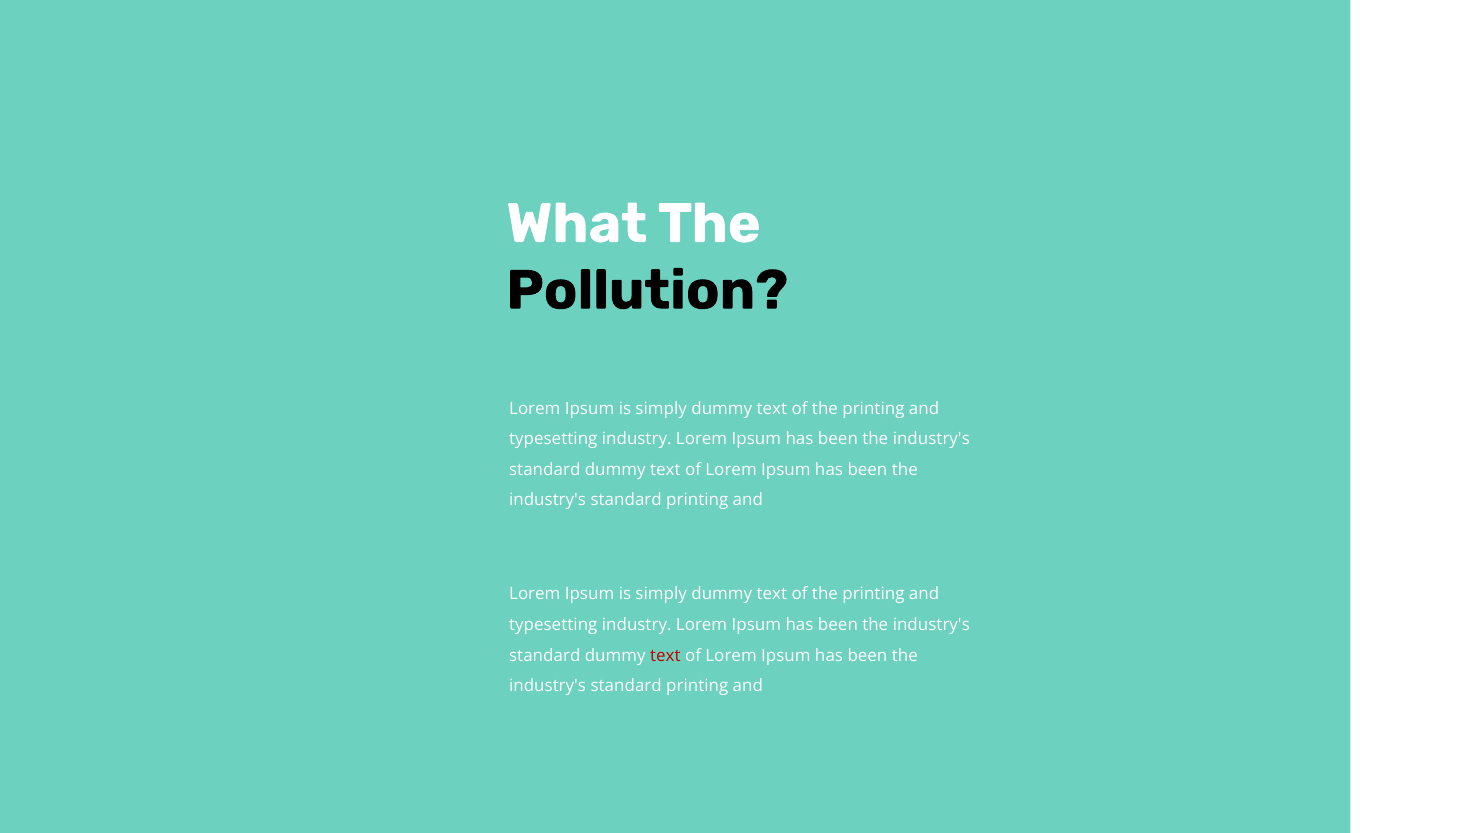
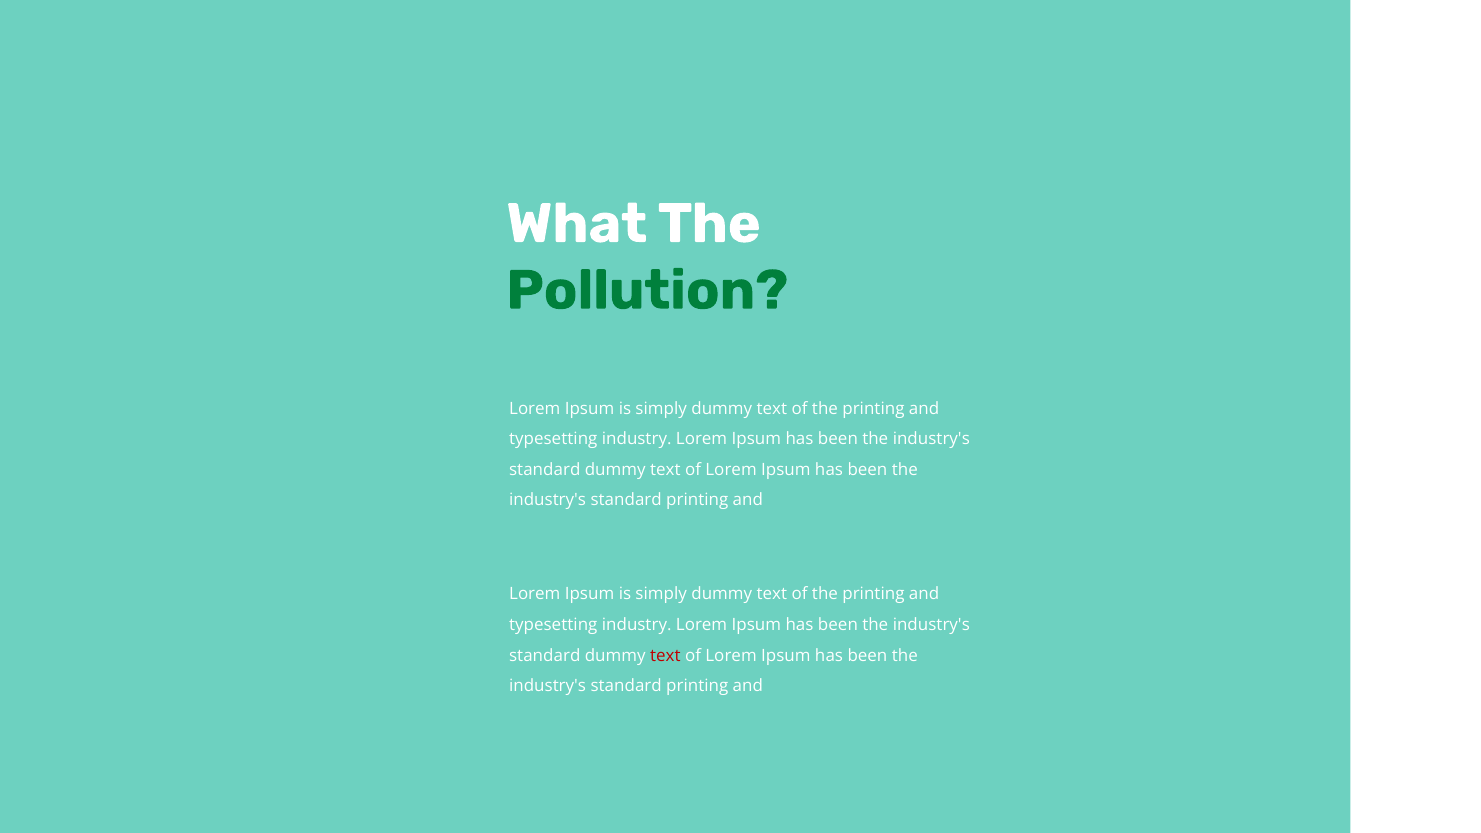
Pollution colour: black -> green (647, 290)
